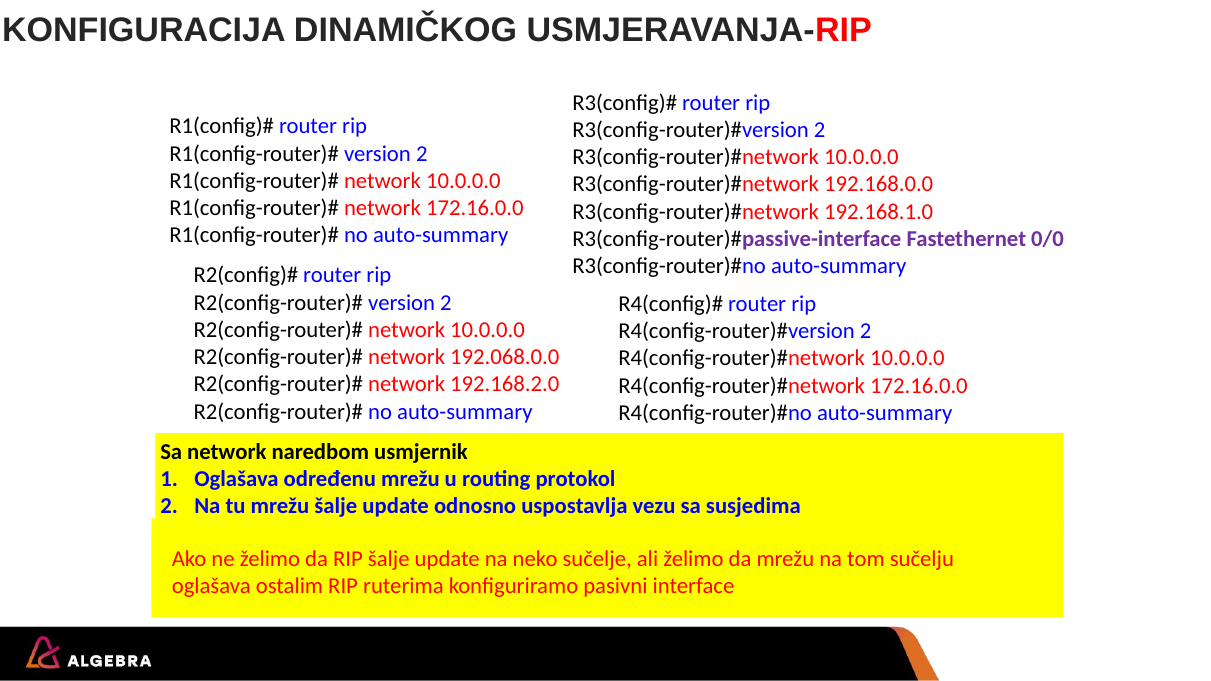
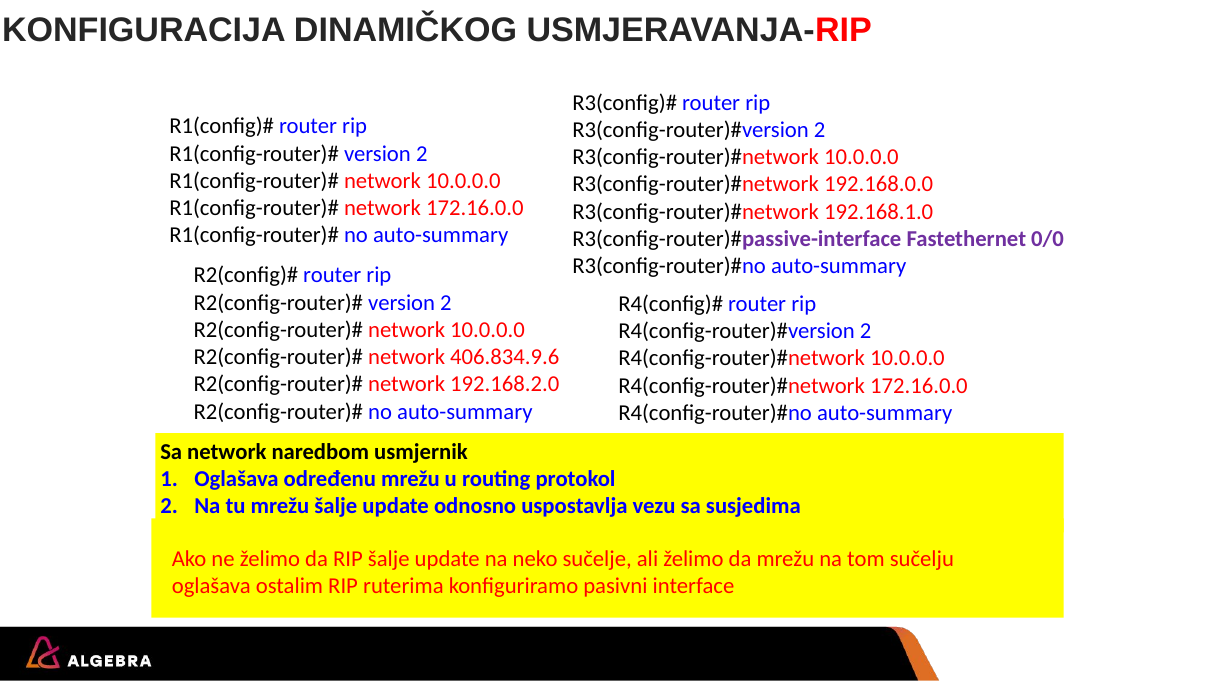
192.068.0.0: 192.068.0.0 -> 406.834.9.6 (505, 357)
